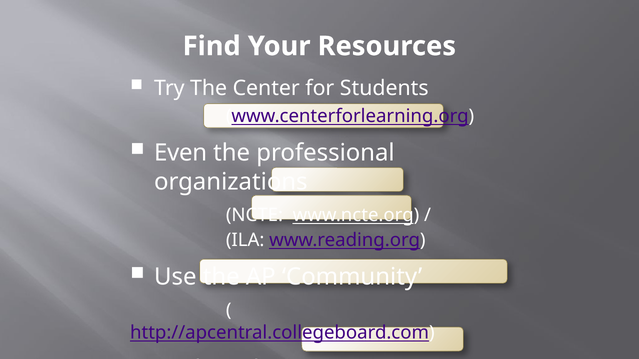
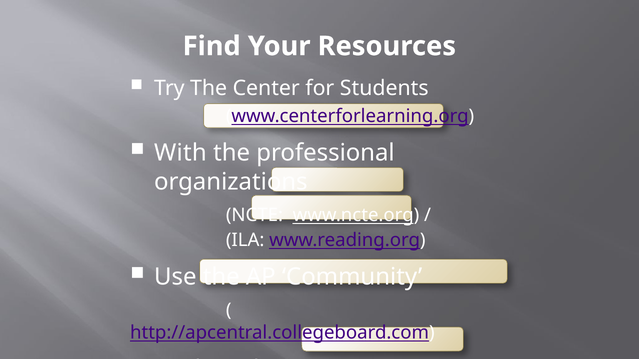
Even: Even -> With (180, 153)
